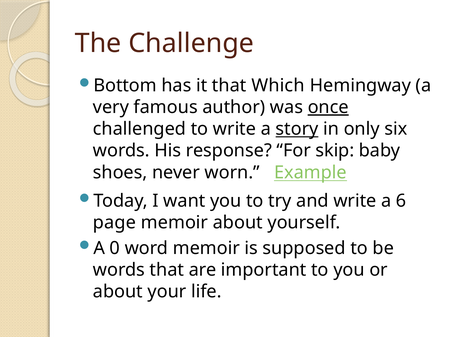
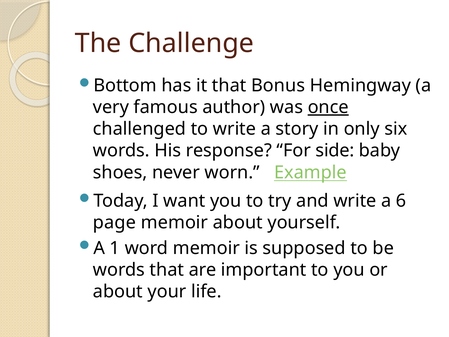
Which: Which -> Bonus (278, 85)
story underline: present -> none (297, 129)
skip: skip -> side (335, 151)
0: 0 -> 1 (115, 248)
